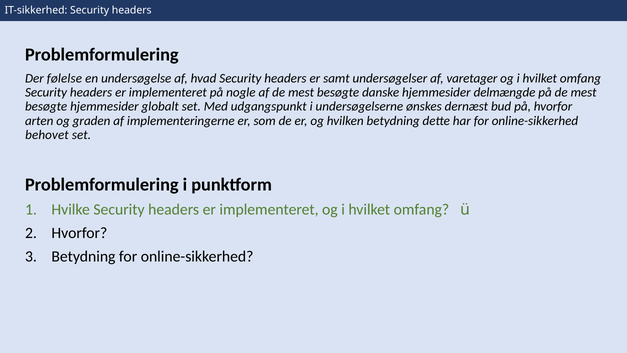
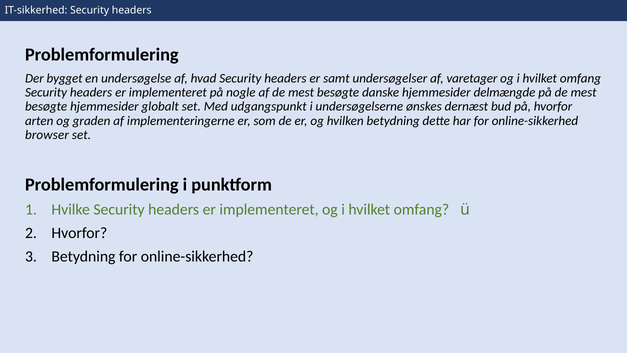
følelse: følelse -> bygget (65, 78)
behovet: behovet -> browser (47, 135)
